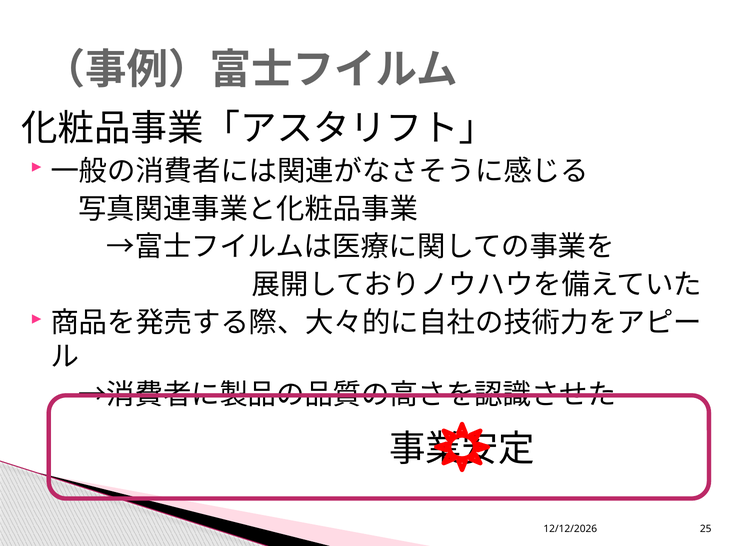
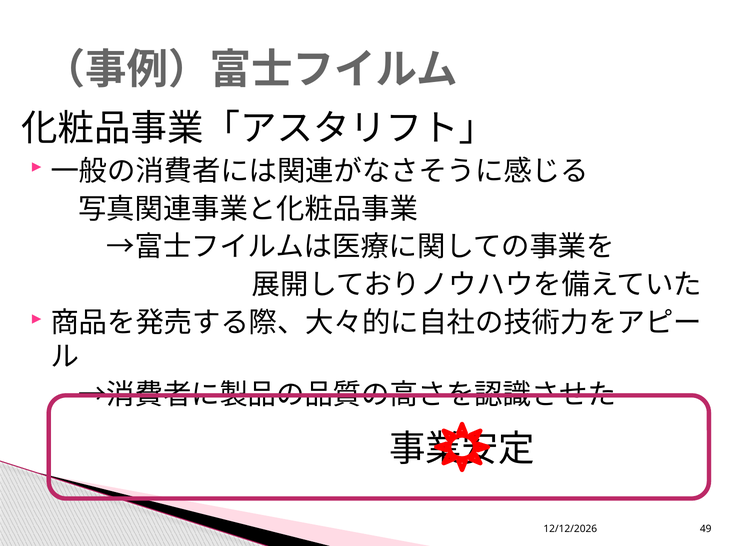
25: 25 -> 49 (706, 529)
